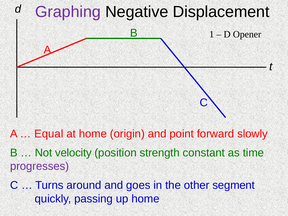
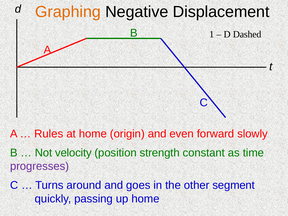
Graphing colour: purple -> orange (68, 12)
Opener: Opener -> Dashed (247, 34)
Equal: Equal -> Rules (49, 134)
point: point -> even (182, 134)
